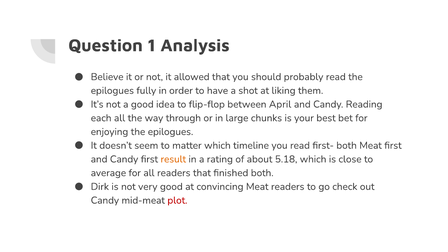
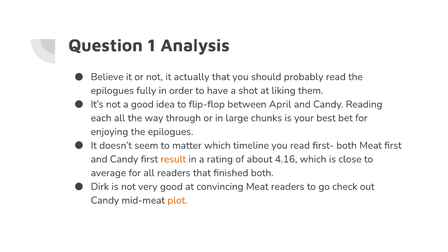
allowed: allowed -> actually (192, 77)
5.18: 5.18 -> 4.16 (286, 159)
plot colour: red -> orange (177, 200)
